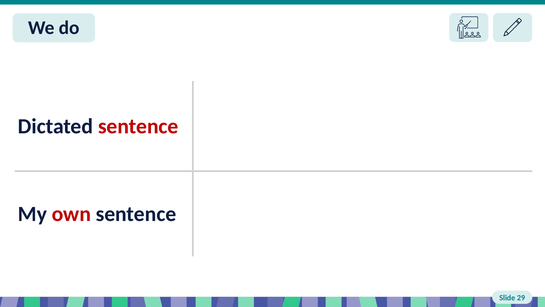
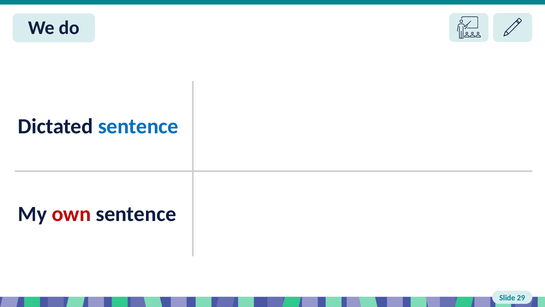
sentence colour: red -> blue (138, 126)
